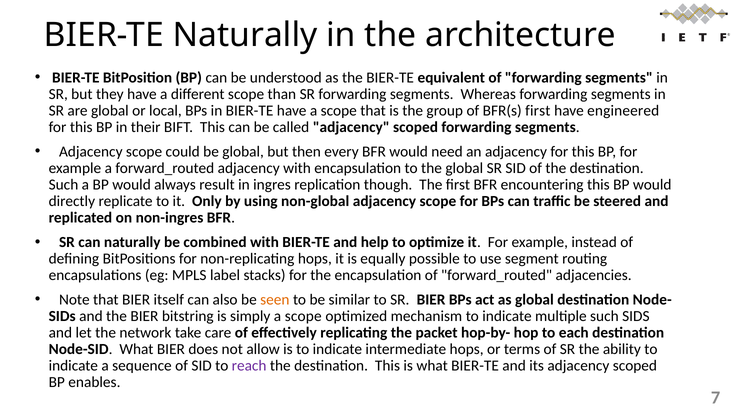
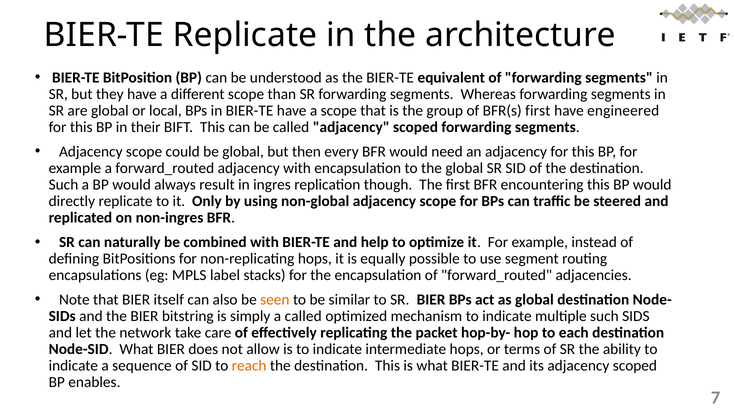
BIER-TE Naturally: Naturally -> Replicate (245, 35)
simply a scope: scope -> called (303, 316)
reach colour: purple -> orange (249, 365)
